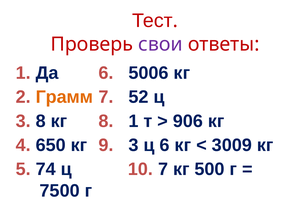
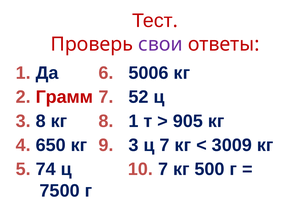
Грамм colour: orange -> red (64, 97)
906: 906 -> 905 (188, 121)
ц 6: 6 -> 7 (165, 145)
